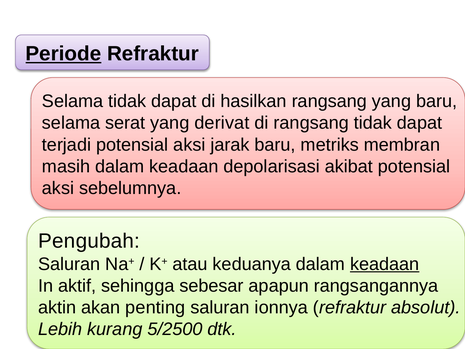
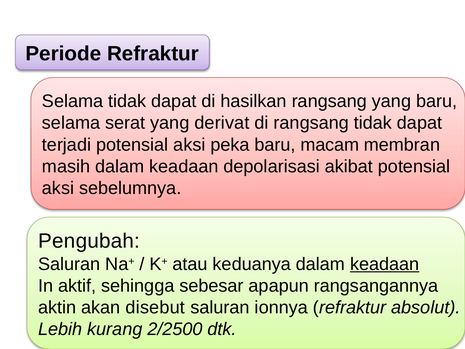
Periode underline: present -> none (63, 54)
jarak: jarak -> peka (230, 145)
metriks: metriks -> macam (330, 145)
penting: penting -> disebut (155, 307)
5/2500: 5/2500 -> 2/2500 (175, 329)
